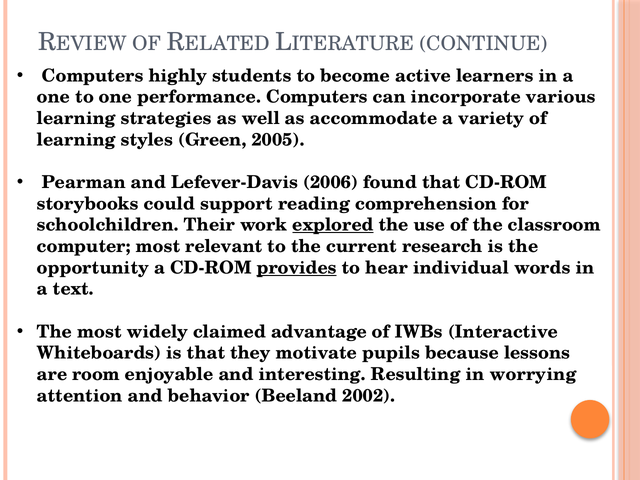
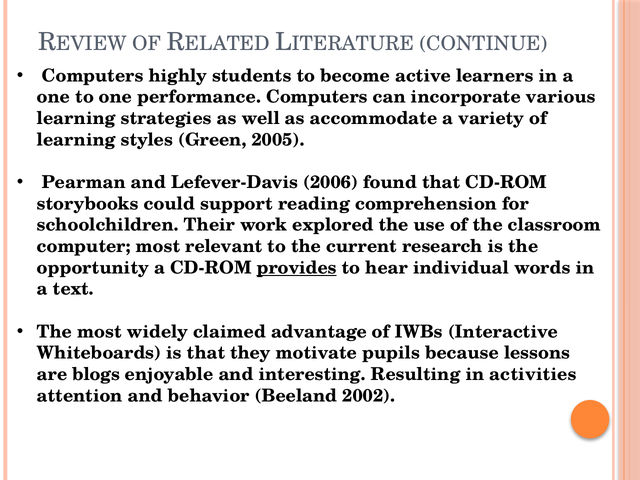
explored underline: present -> none (333, 225)
room: room -> blogs (96, 374)
worrying: worrying -> activities (533, 374)
